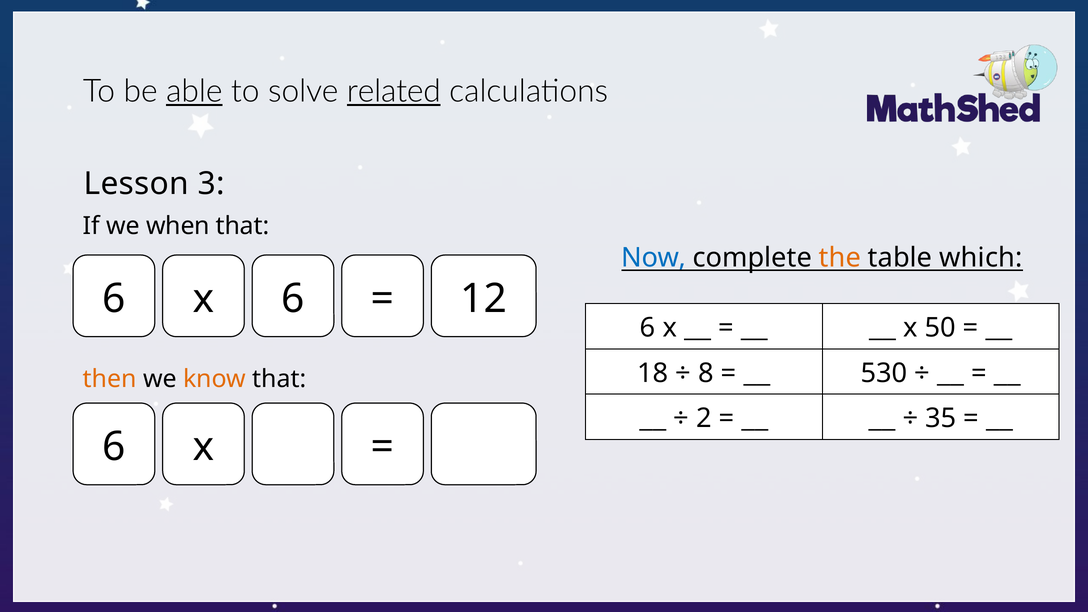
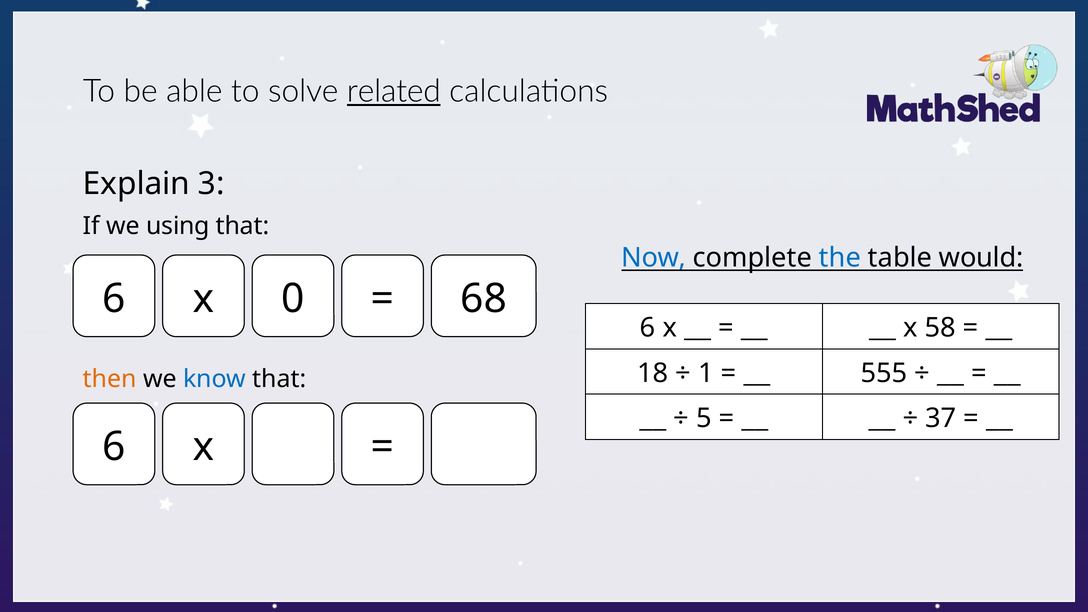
able underline: present -> none (194, 91)
Lesson: Lesson -> Explain (136, 184)
when: when -> using (178, 226)
the colour: orange -> blue (840, 258)
which: which -> would (981, 258)
x 6: 6 -> 0 (293, 299)
12: 12 -> 68 (484, 299)
50: 50 -> 58 (940, 328)
8: 8 -> 1 (706, 373)
530: 530 -> 555 (884, 373)
know colour: orange -> blue (215, 379)
2: 2 -> 5 (704, 418)
35: 35 -> 37 (941, 418)
